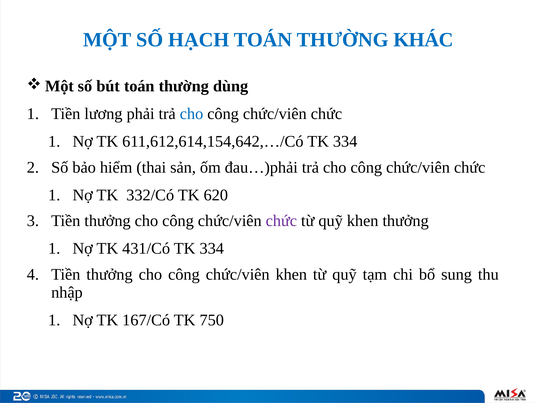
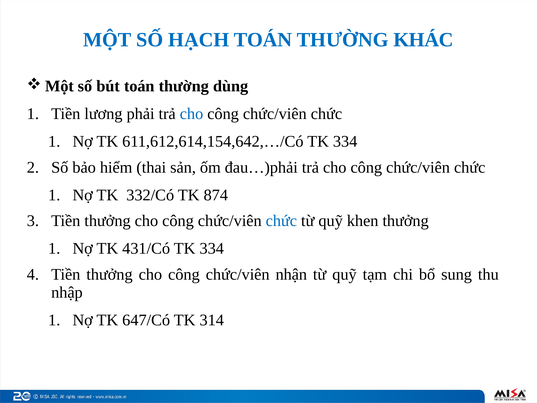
620: 620 -> 874 (216, 195)
chức colour: purple -> blue (281, 221)
chức/viên khen: khen -> nhận (291, 274)
167/Có: 167/Có -> 647/Có (146, 320)
750: 750 -> 314 (212, 320)
